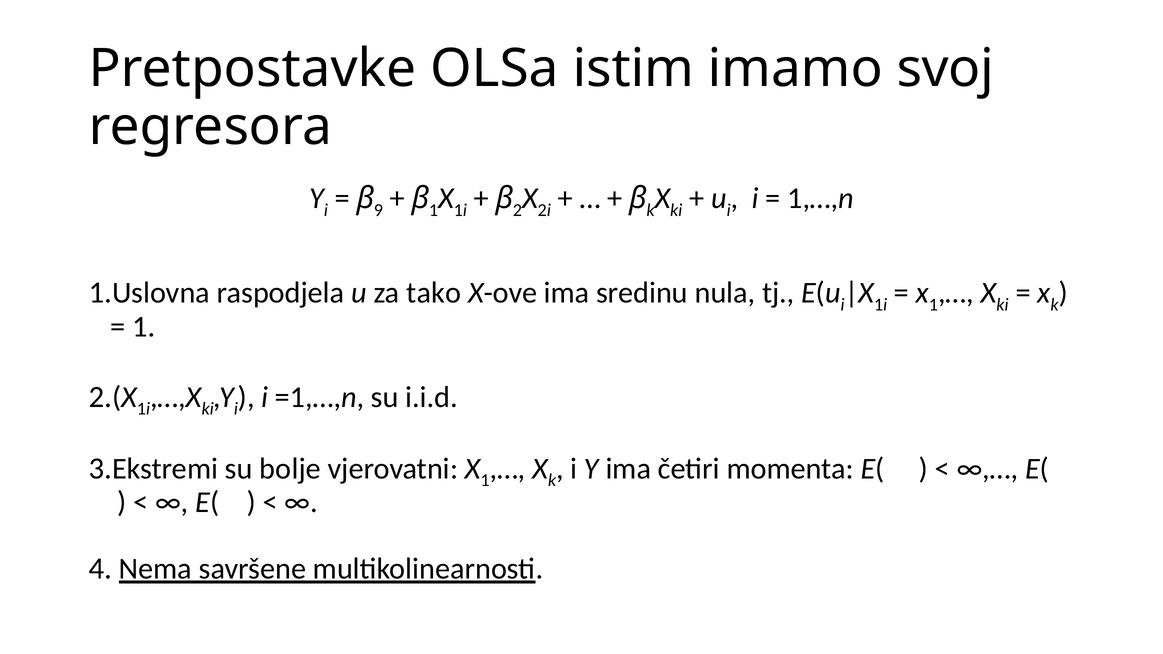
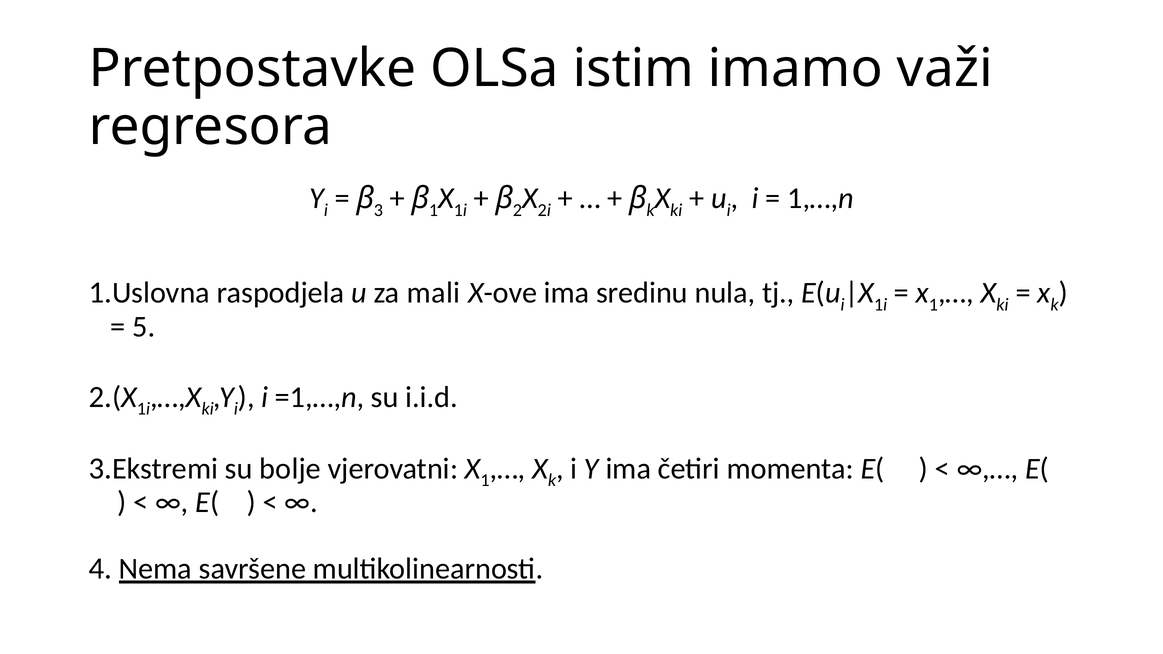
svoj: svoj -> važi (945, 69)
9: 9 -> 3 (378, 210)
tako: tako -> mali (434, 293)
1: 1 -> 5 (144, 327)
